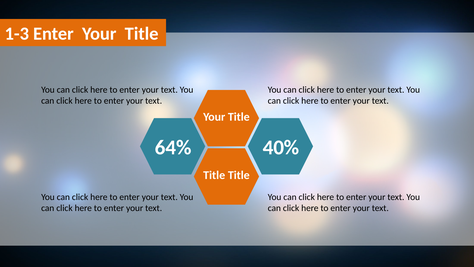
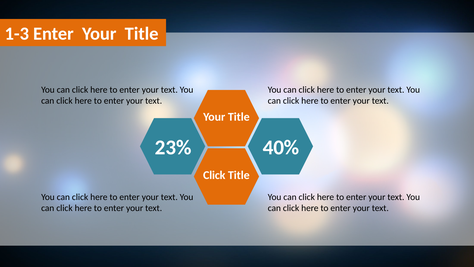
64%: 64% -> 23% (173, 147)
Title: Title -> Click (214, 175)
